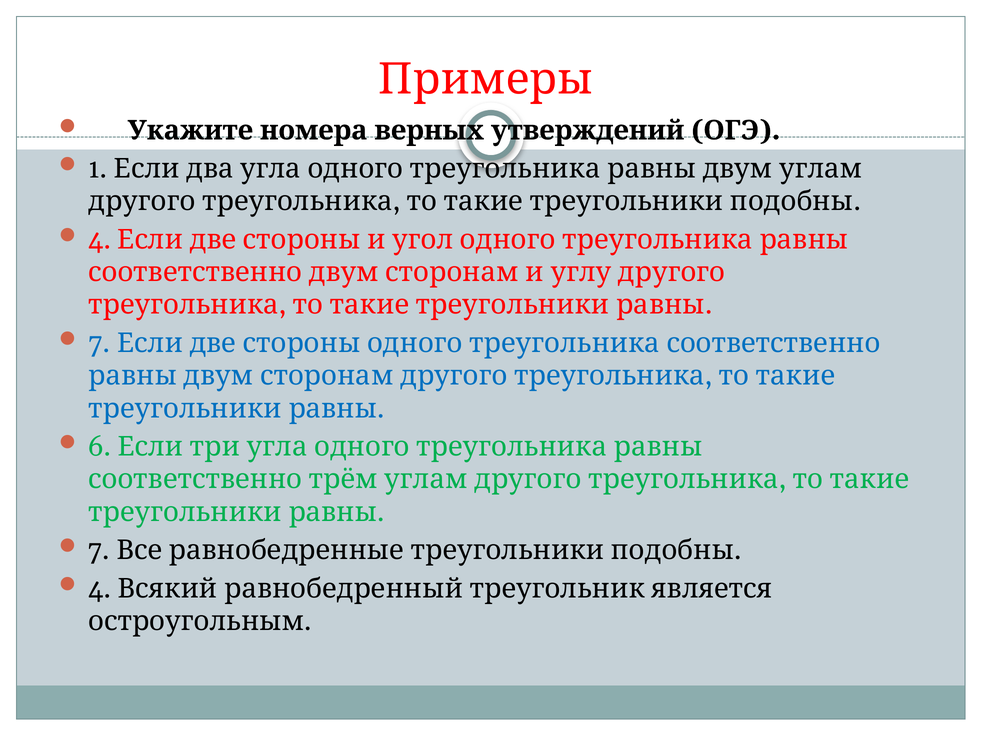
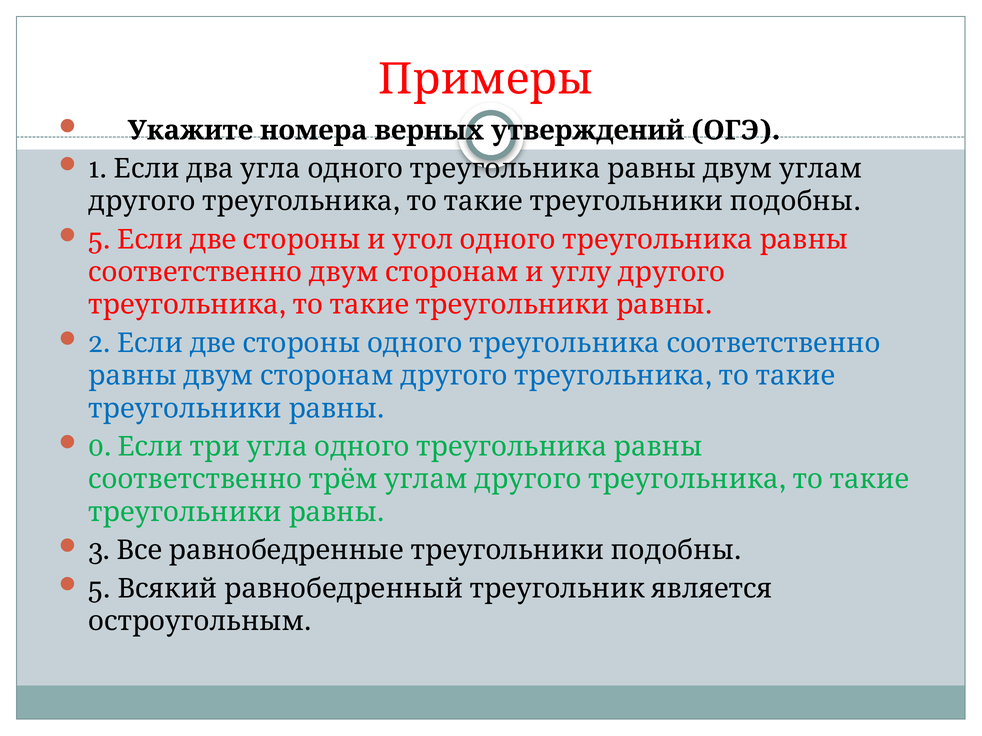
4: 4 -> 5 (99, 240)
7: 7 -> 2 (99, 343)
6: 6 -> 0 (100, 447)
7: 7 -> 3 (99, 551)
4: 4 -> 5 (99, 589)
